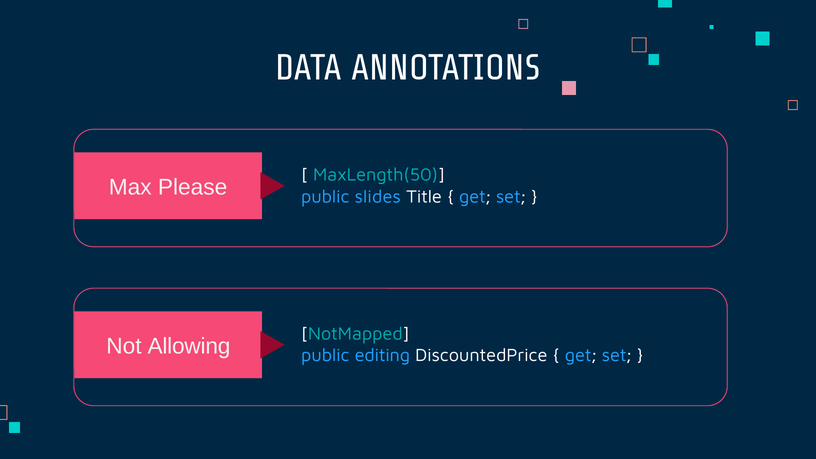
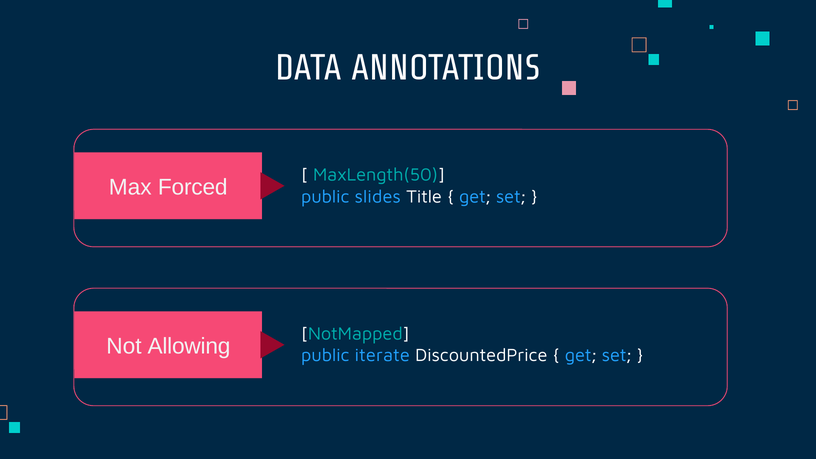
Please: Please -> Forced (193, 187)
editing: editing -> iterate (382, 355)
